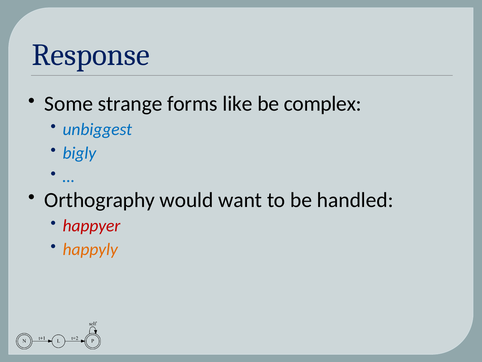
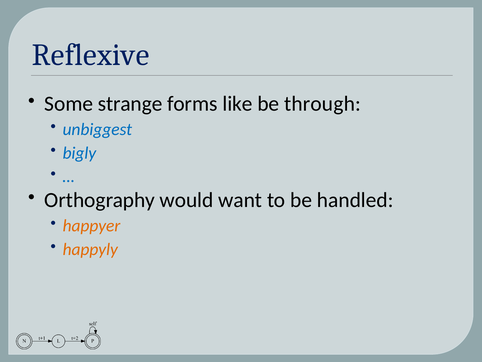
Response: Response -> Reflexive (91, 55)
complex: complex -> through (322, 104)
happyer colour: red -> orange (91, 226)
